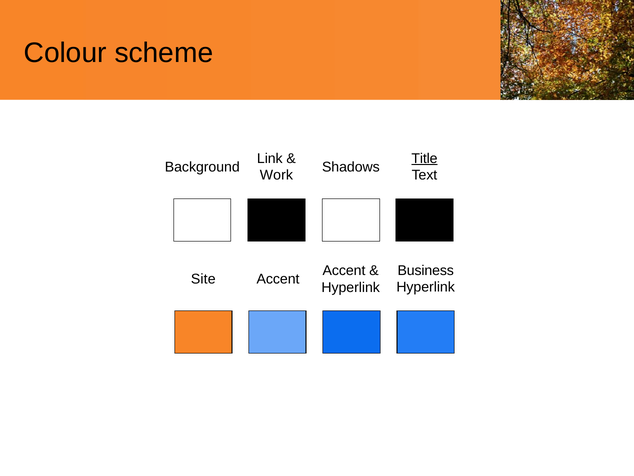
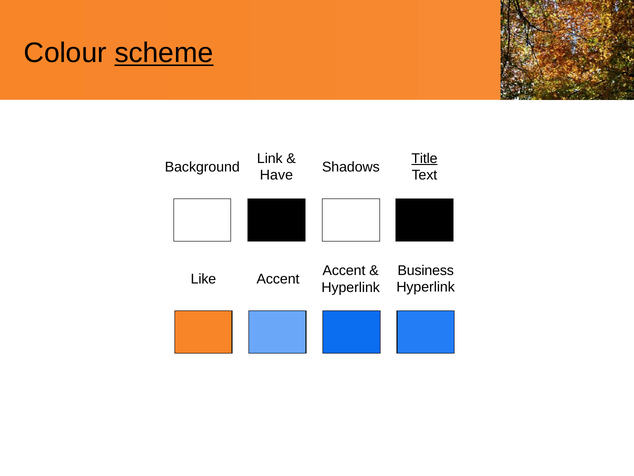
scheme underline: none -> present (164, 53)
Work: Work -> Have (276, 175)
Site: Site -> Like (203, 279)
